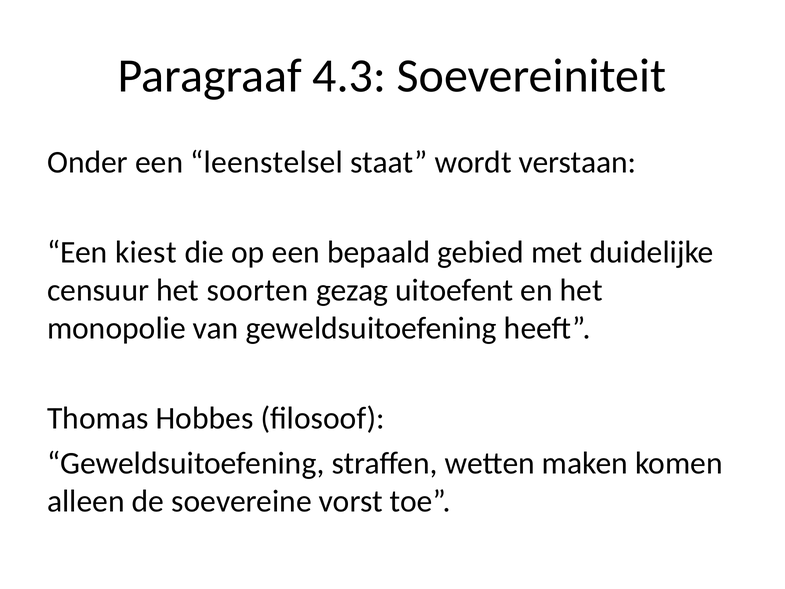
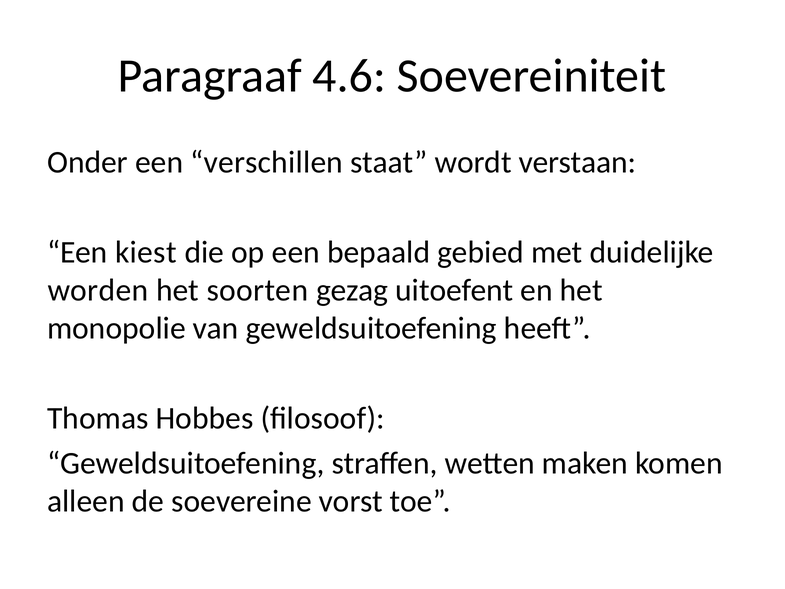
4.3: 4.3 -> 4.6 (349, 76)
leenstelsel: leenstelsel -> verschillen (267, 162)
censuur: censuur -> worden (98, 290)
